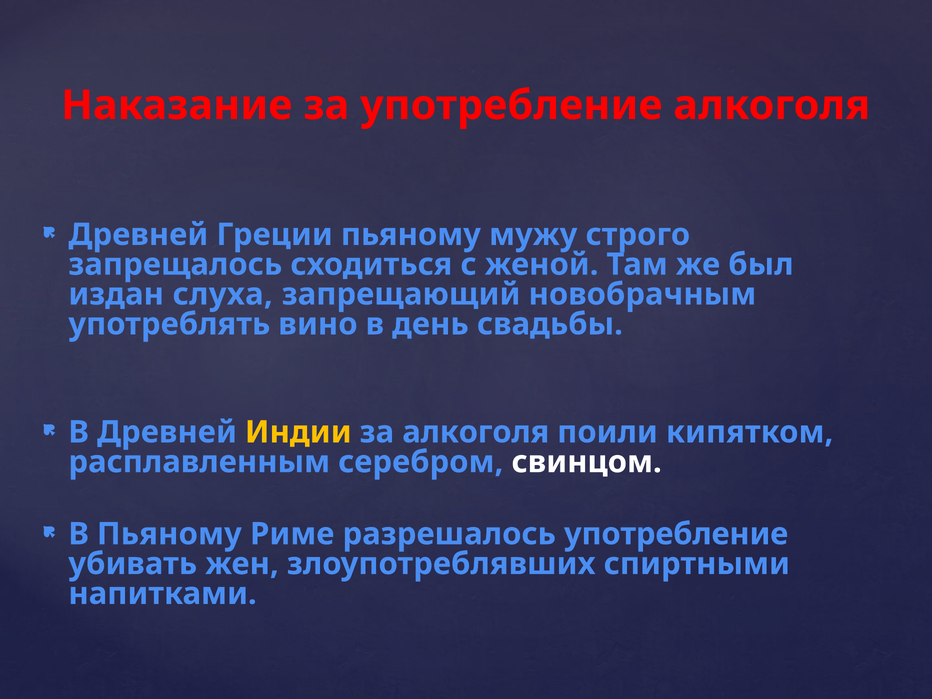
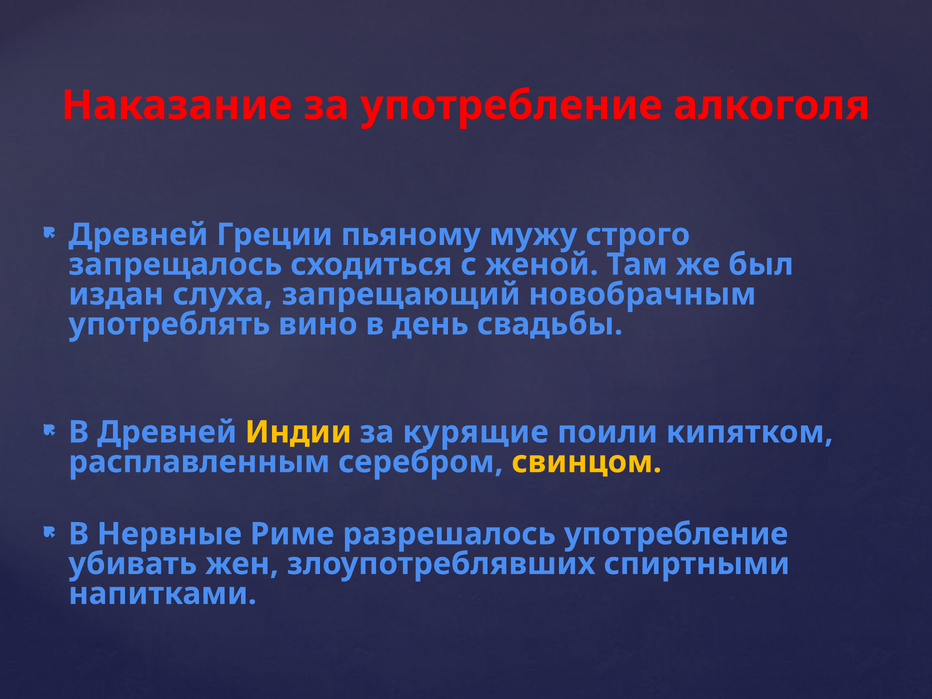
за алкоголя: алкоголя -> курящие (476, 432)
свинцом colour: white -> yellow (587, 462)
В Пьяному: Пьяному -> Нервные (169, 534)
